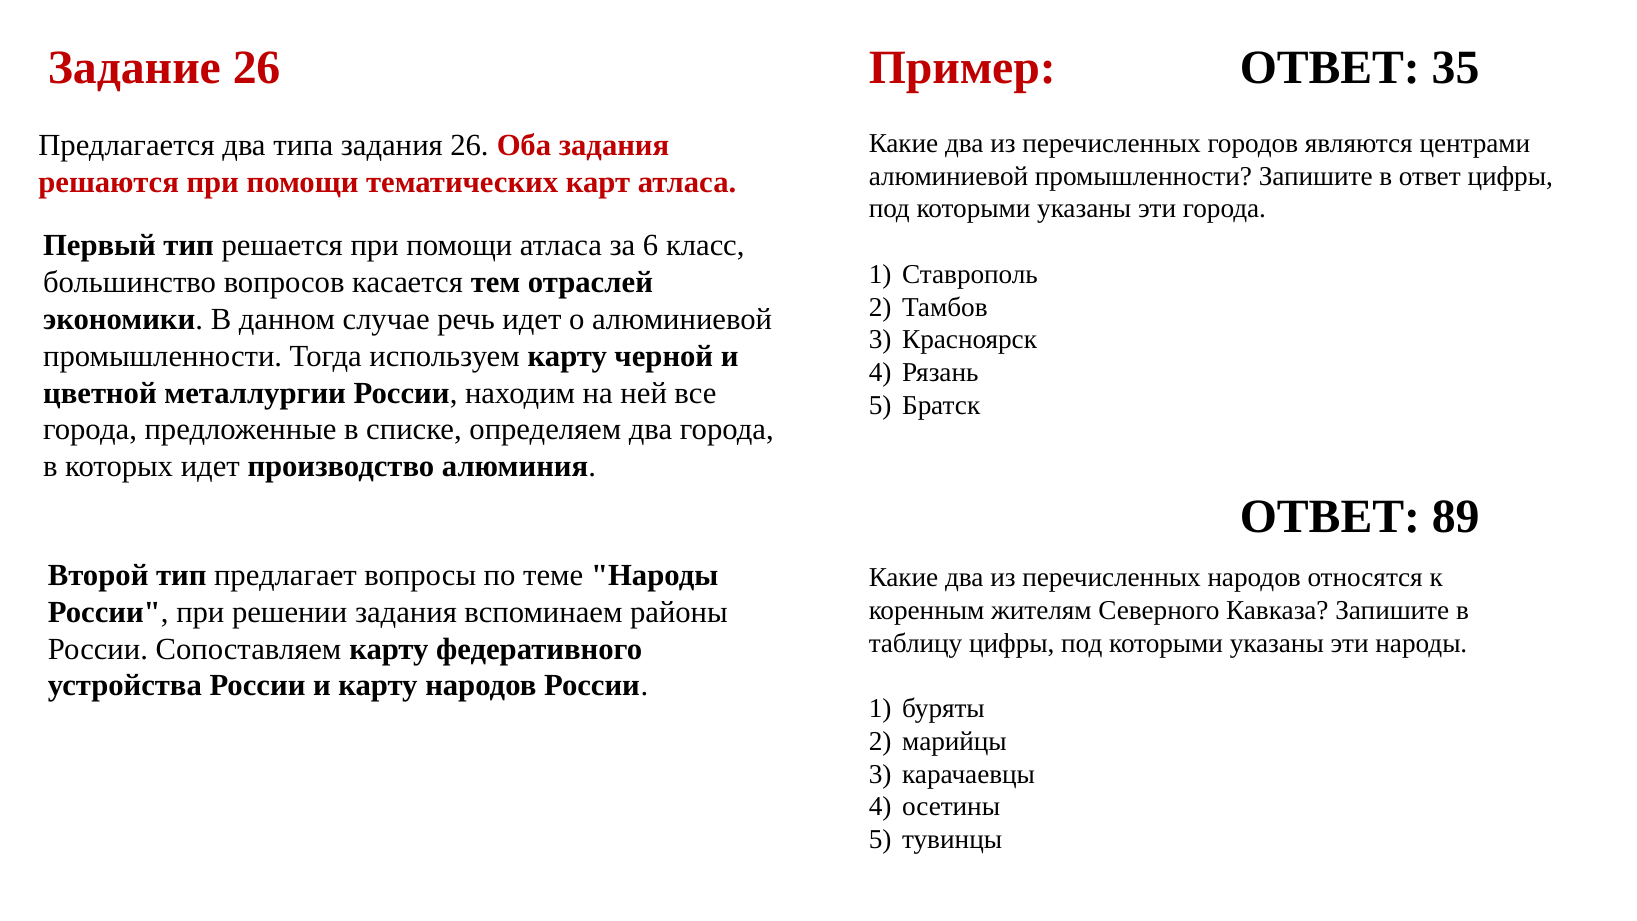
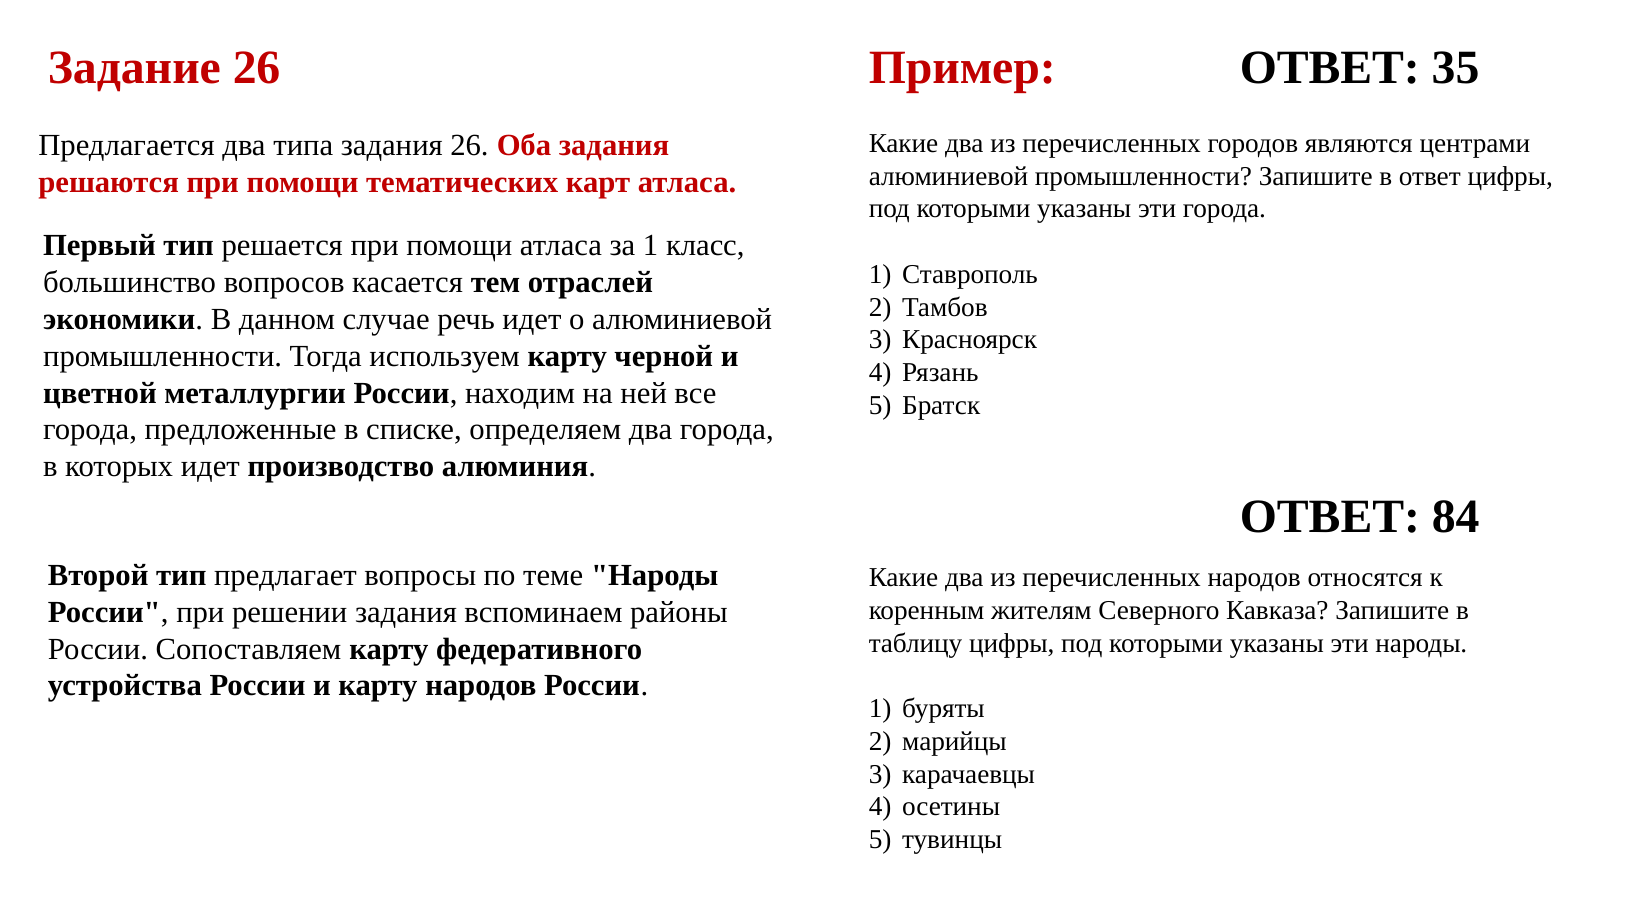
за 6: 6 -> 1 (651, 246)
89: 89 -> 84 (1456, 516)
